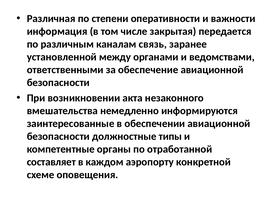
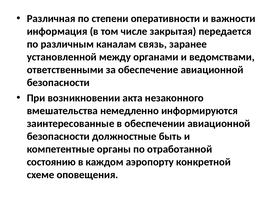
типы: типы -> быть (170, 137)
составляет: составляет -> состоянию (51, 162)
